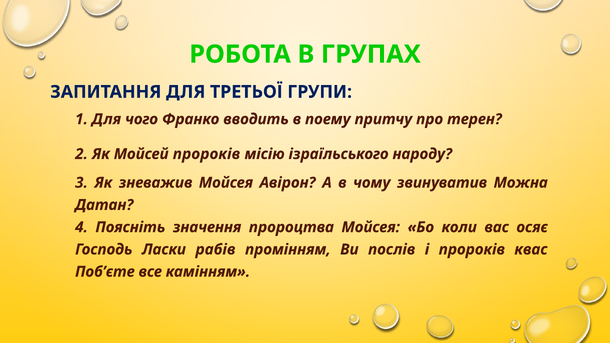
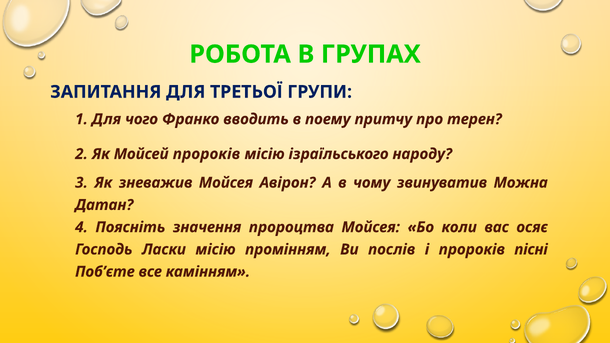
Ласки рабів: рабів -> місію (216, 250)
квас: квас -> пісні (531, 250)
